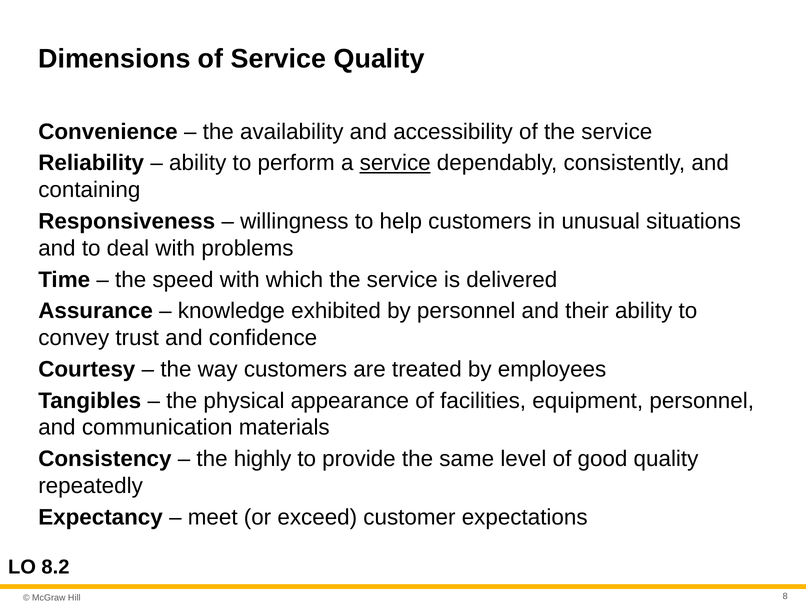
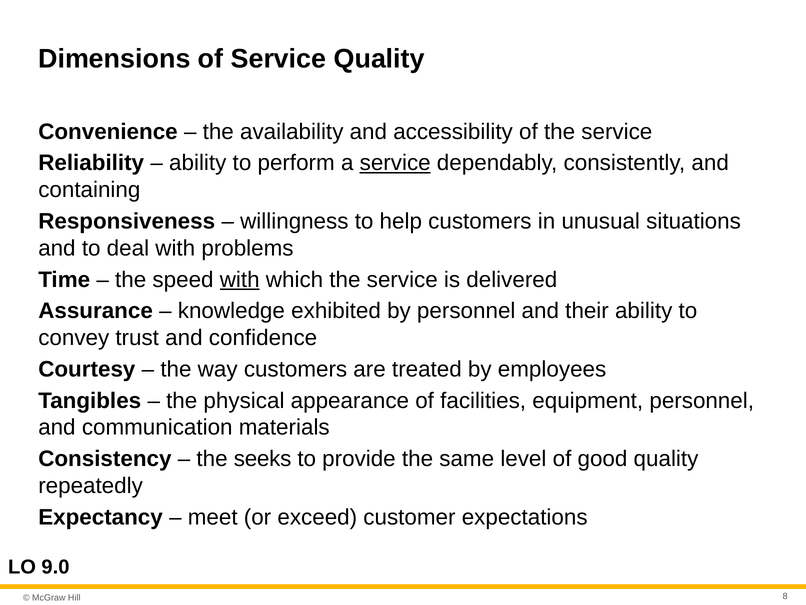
with underline: none -> present (240, 279)
highly: highly -> seeks (263, 459)
8.2: 8.2 -> 9.0 (56, 567)
